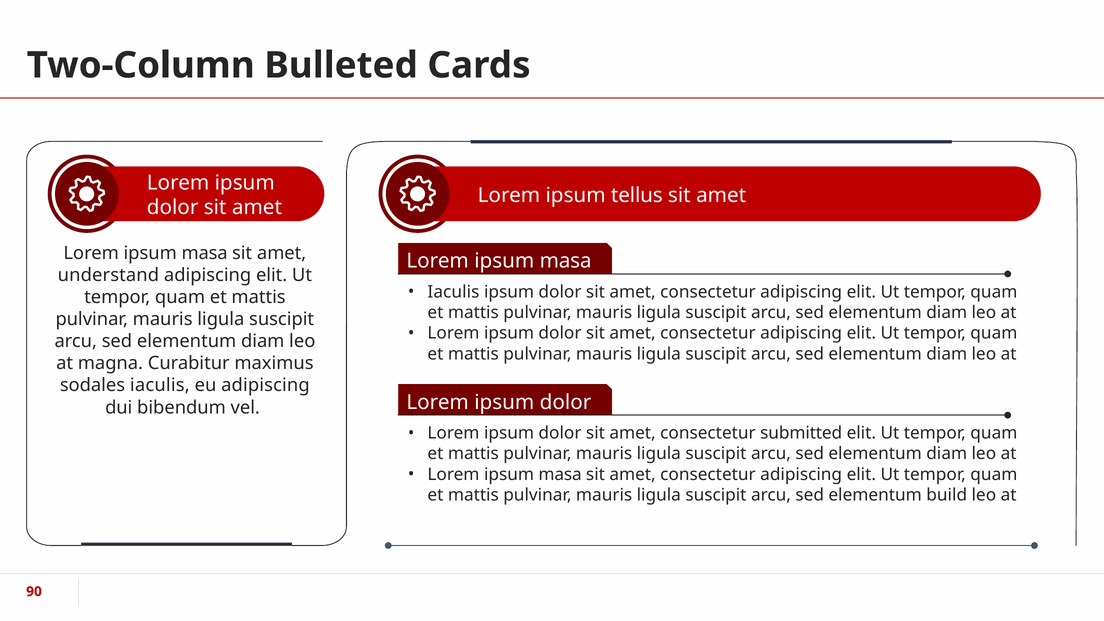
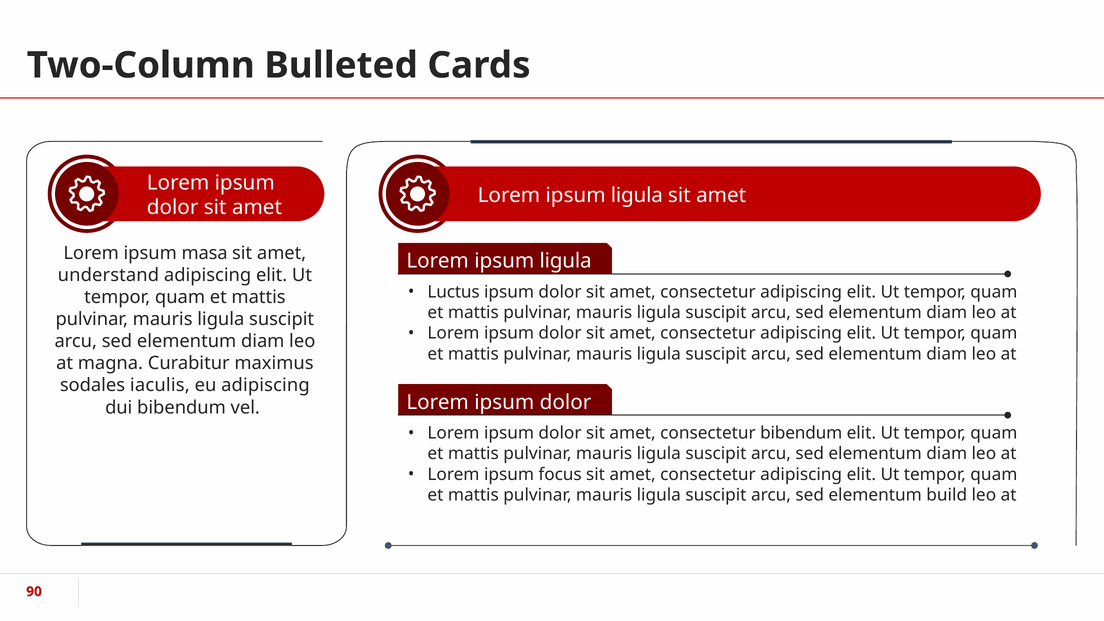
tellus: tellus -> ligula (637, 195)
masa: masa -> ligula (566, 261)
Iaculis: Iaculis -> Luctus (454, 292)
consectetur submitted: submitted -> bibendum (801, 433)
masa: masa -> focus (560, 474)
